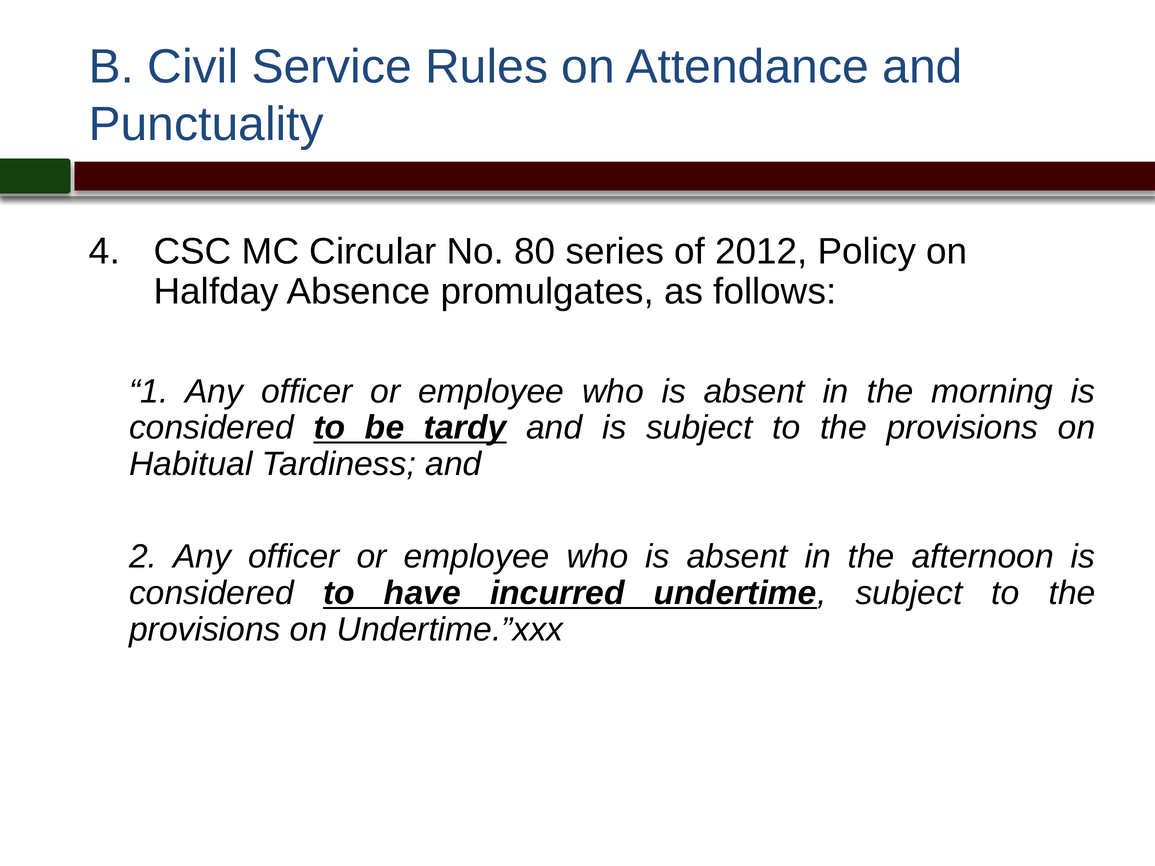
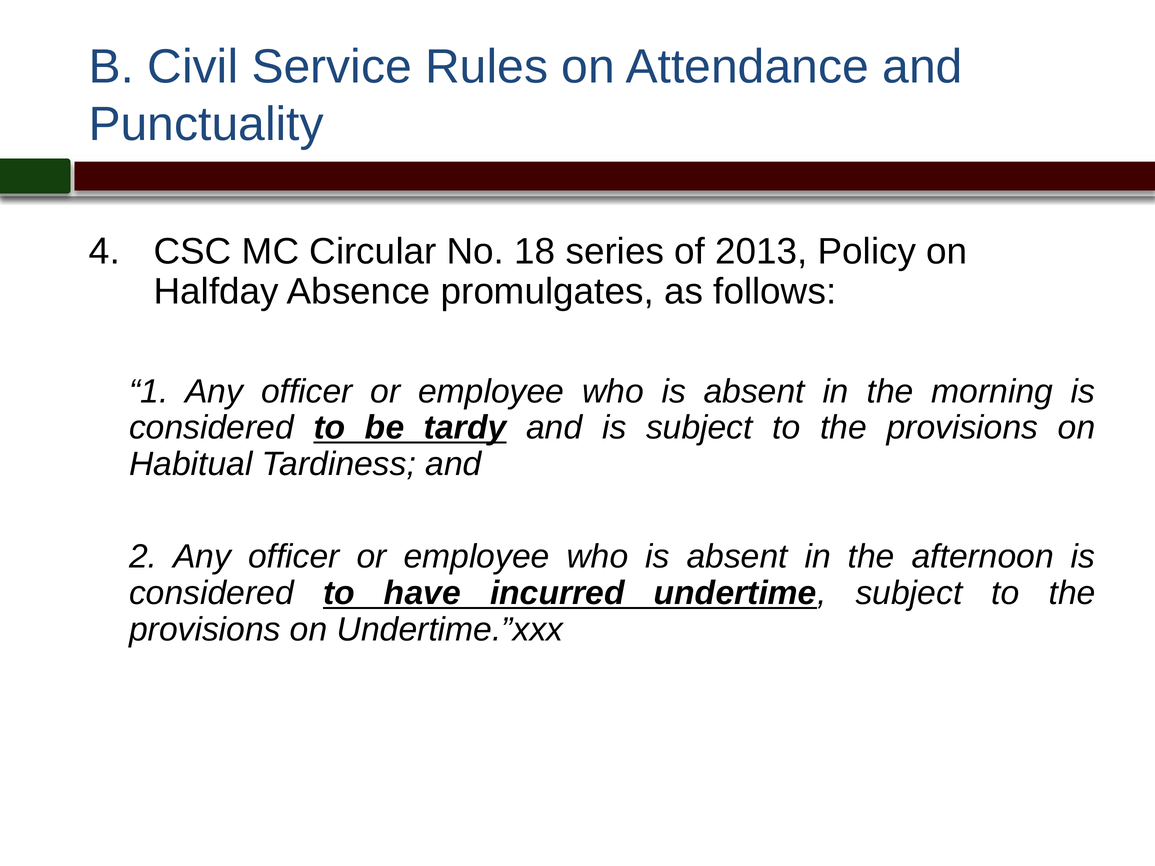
80: 80 -> 18 (535, 252)
2012: 2012 -> 2013 (761, 252)
